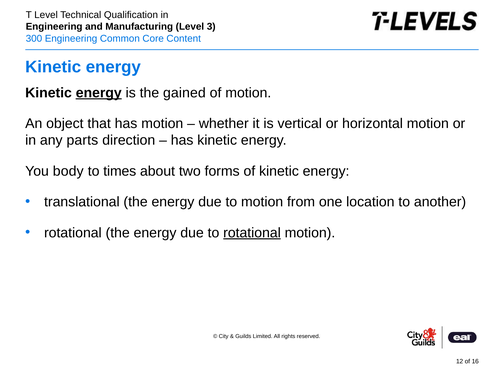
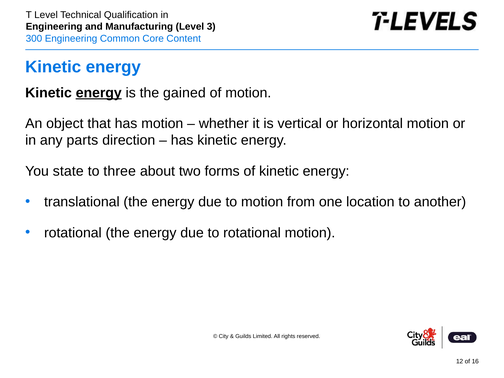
body: body -> state (68, 171)
times: times -> three (120, 171)
rotational underline: present -> none (252, 233)
